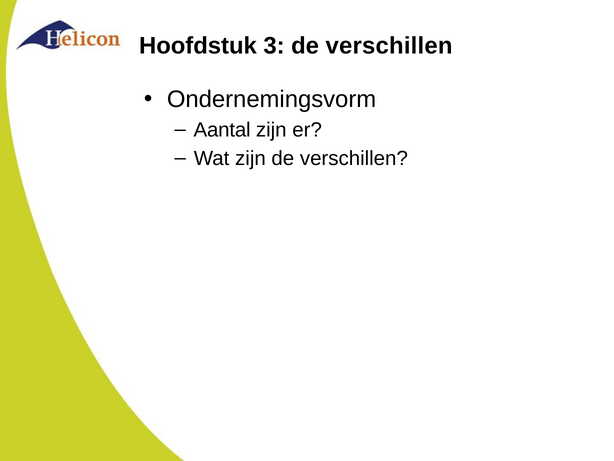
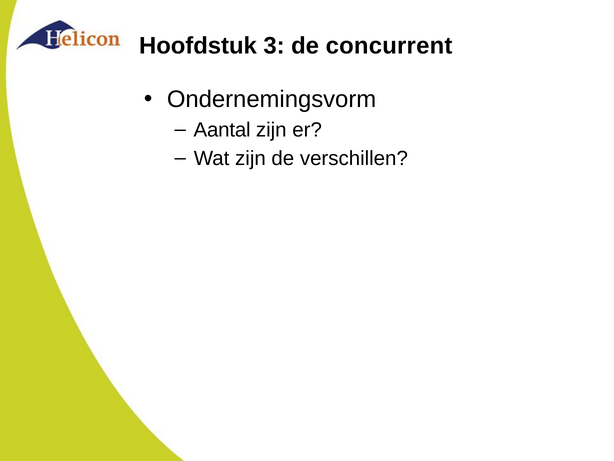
3 de verschillen: verschillen -> concurrent (389, 46)
